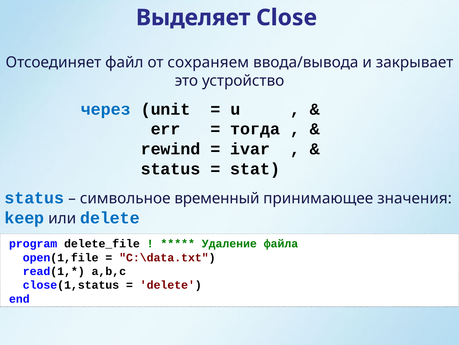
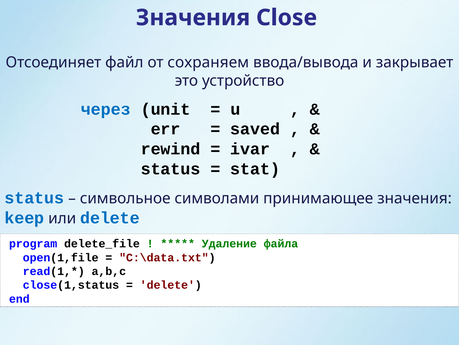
Выделяет: Выделяет -> Значения (193, 18)
тогда: тогда -> saved (255, 129)
временный: временный -> символами (217, 198)
